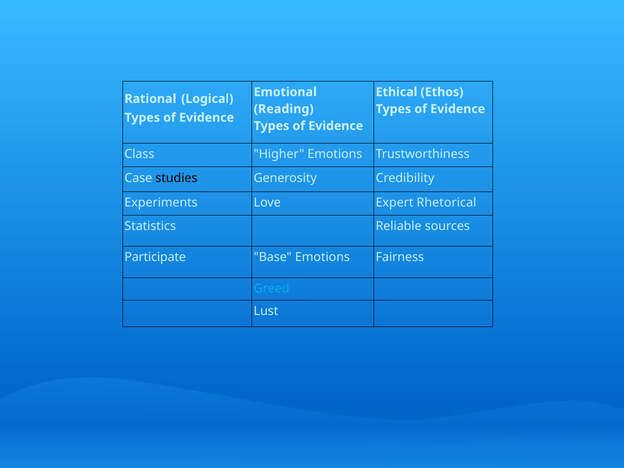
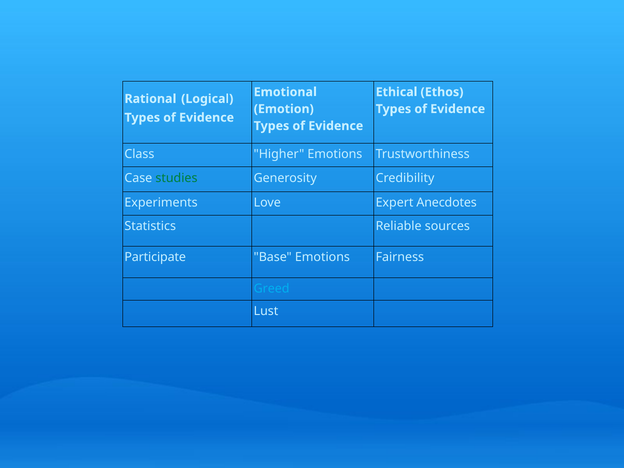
Reading: Reading -> Emotion (284, 109)
studies colour: black -> green (176, 178)
Rhetorical: Rhetorical -> Anecdotes (447, 203)
